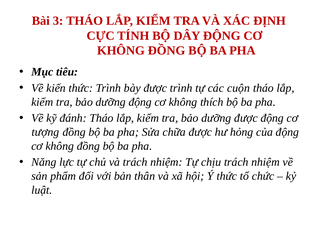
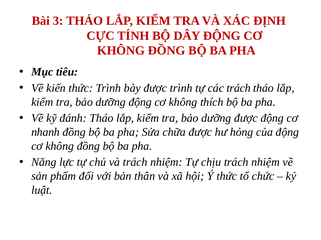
các cuộn: cuộn -> trách (239, 88)
tượng: tượng -> nhanh (46, 132)
